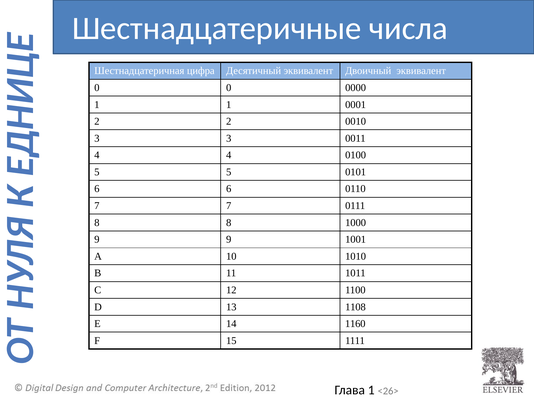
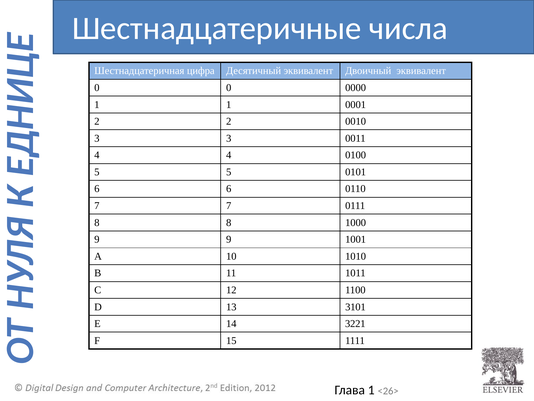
1108: 1108 -> 3101 (355, 307)
1160: 1160 -> 3221 (355, 323)
